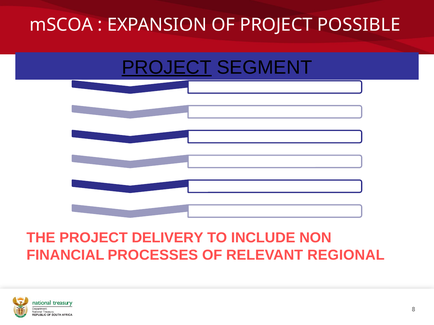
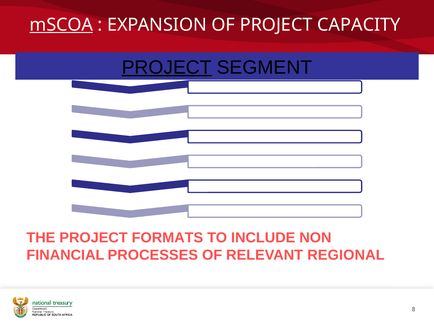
mSCOA underline: none -> present (61, 25)
POSSIBLE: POSSIBLE -> CAPACITY (359, 25)
DELIVERY: DELIVERY -> FORMATS (167, 238)
